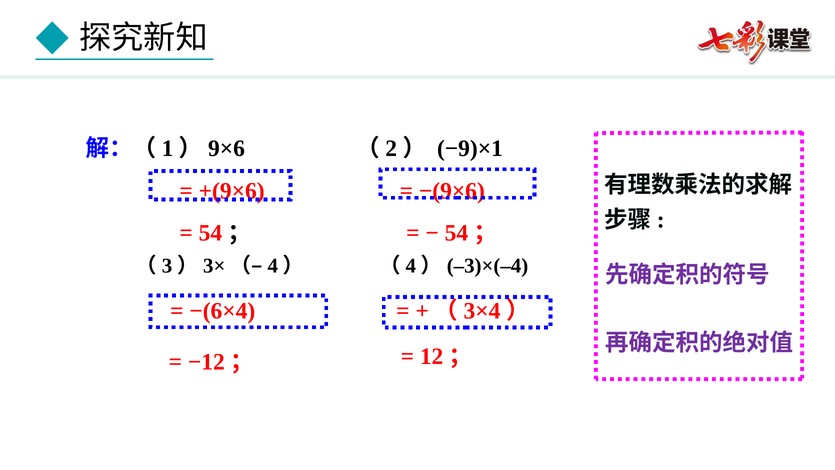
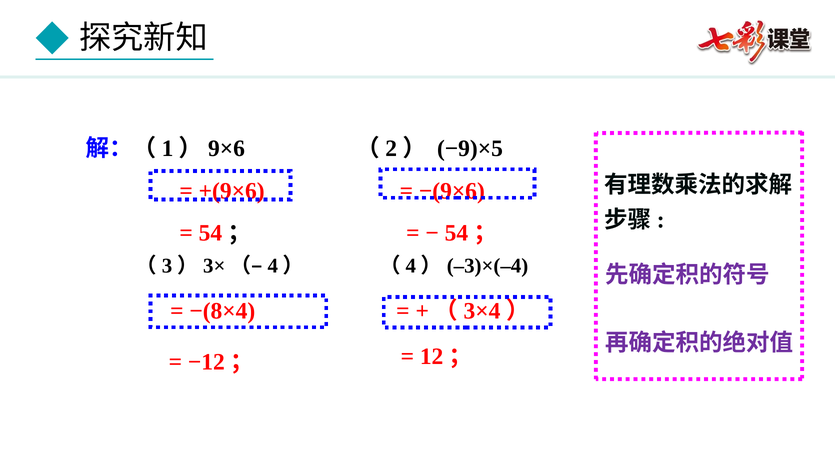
−9)×1: −9)×1 -> −9)×5 (470, 148)
−(6×4: −(6×4 -> −(8×4 (222, 311)
